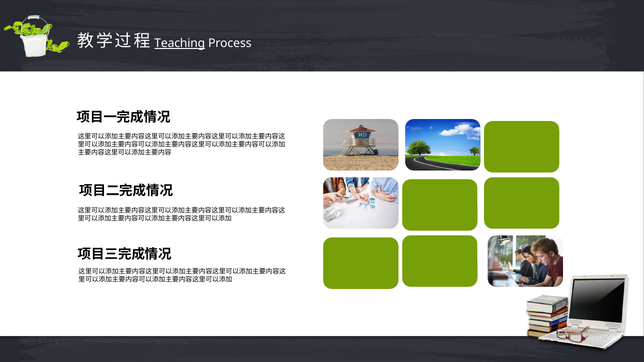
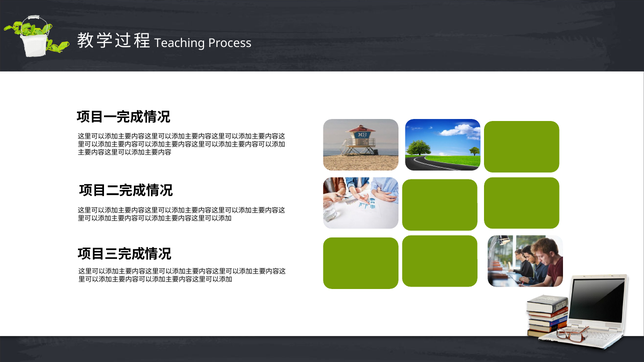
Teaching underline: present -> none (180, 43)
